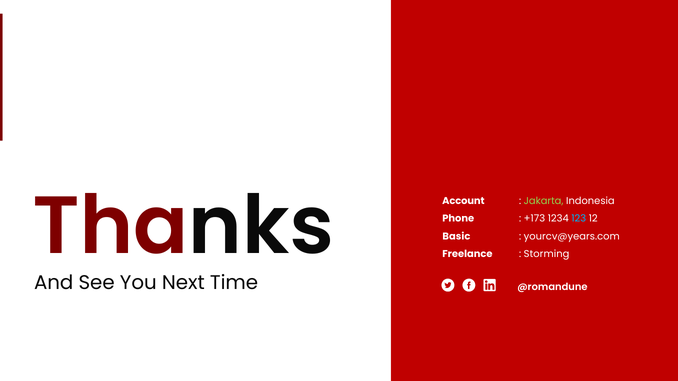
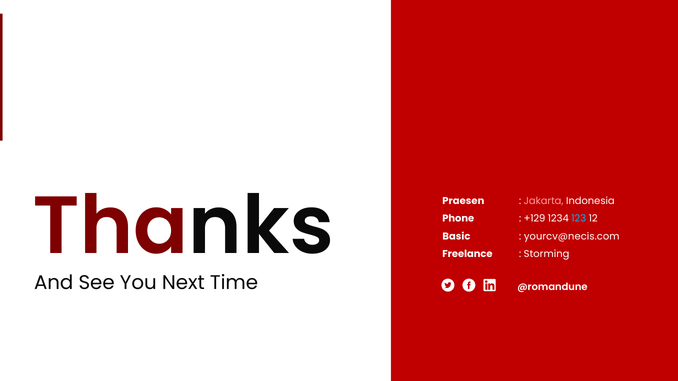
Account: Account -> Praesen (463, 201)
Jakarta colour: light green -> pink (544, 201)
+173: +173 -> +129 (534, 219)
yourcv@years.com: yourcv@years.com -> yourcv@necis.com (572, 237)
